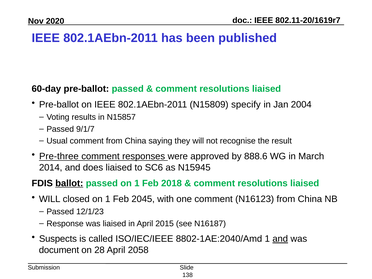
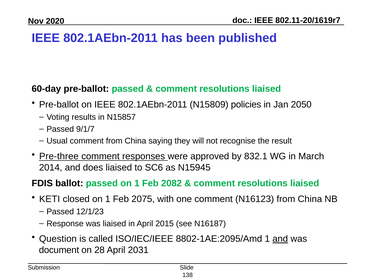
specify: specify -> policies (246, 105)
2004: 2004 -> 2050 (301, 105)
888.6: 888.6 -> 832.1 (256, 156)
ballot underline: present -> none (69, 183)
2018: 2018 -> 2082 (171, 183)
WILL: WILL -> KETI (50, 199)
2045: 2045 -> 2075 (143, 199)
Suspects: Suspects -> Question (58, 239)
8802-1AE:2040/Amd: 8802-1AE:2040/Amd -> 8802-1AE:2095/Amd (219, 239)
2058: 2058 -> 2031 (138, 250)
